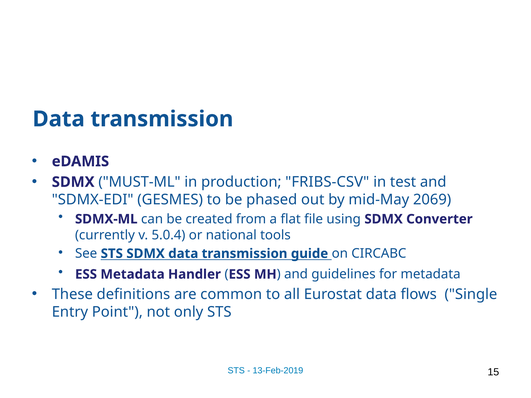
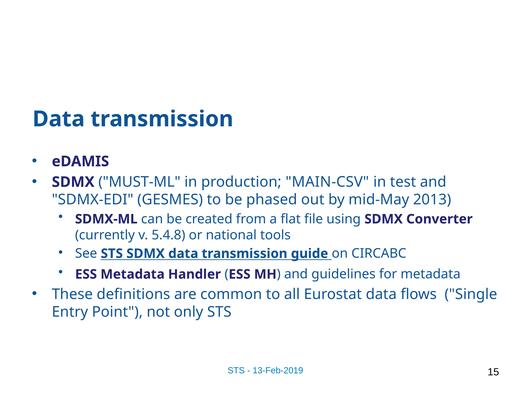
FRIBS-CSV: FRIBS-CSV -> MAIN-CSV (327, 182)
2069: 2069 -> 2013 (432, 200)
5.0.4: 5.0.4 -> 5.4.8 (168, 235)
